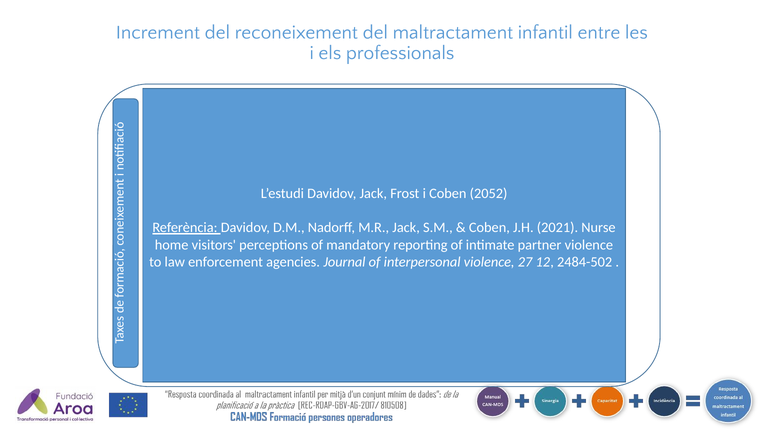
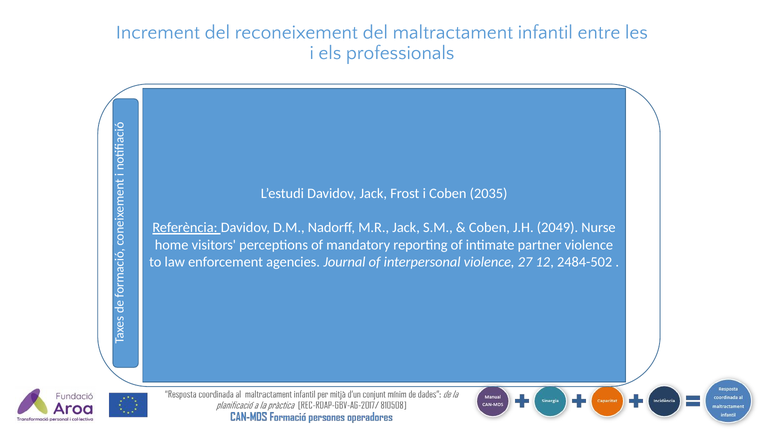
2052: 2052 -> 2035 (489, 193)
2021: 2021 -> 2049 (557, 228)
